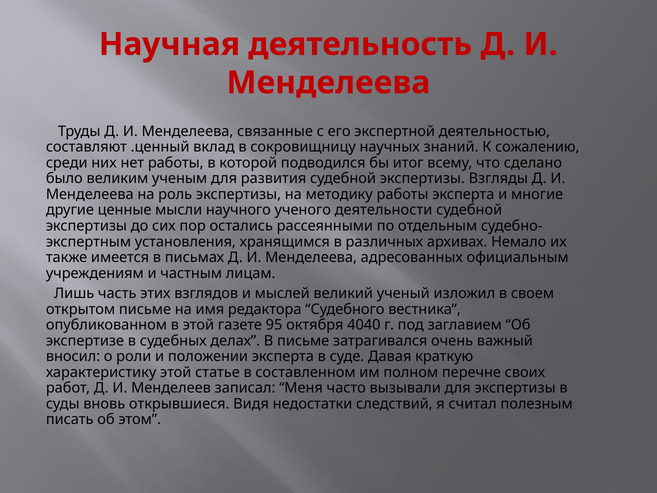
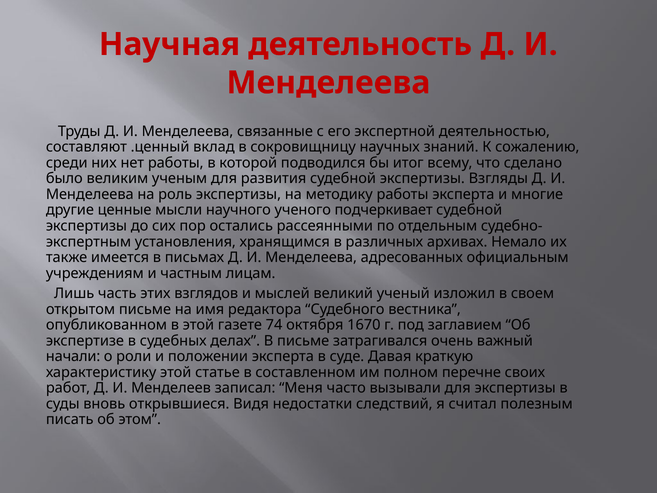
деятельности: деятельности -> подчеркивает (384, 210)
95: 95 -> 74 (274, 325)
4040: 4040 -> 1670 (364, 325)
вносил: вносил -> начали (73, 356)
